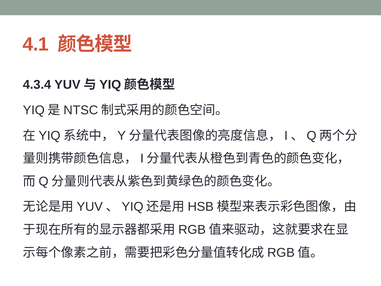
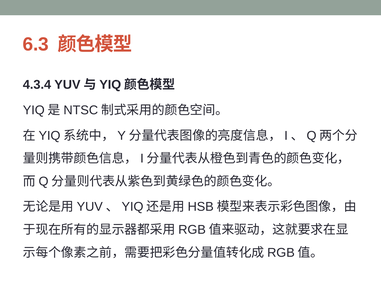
4.1: 4.1 -> 6.3 (36, 44)
